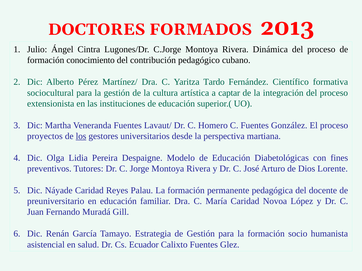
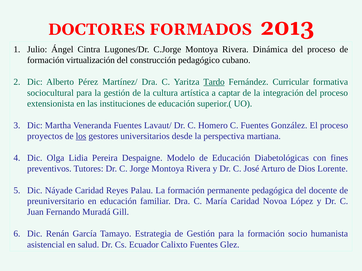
conocimiento: conocimiento -> virtualización (91, 60)
contribución: contribución -> construcción (153, 60)
Tardo underline: none -> present (214, 82)
Científico: Científico -> Curricular (291, 82)
